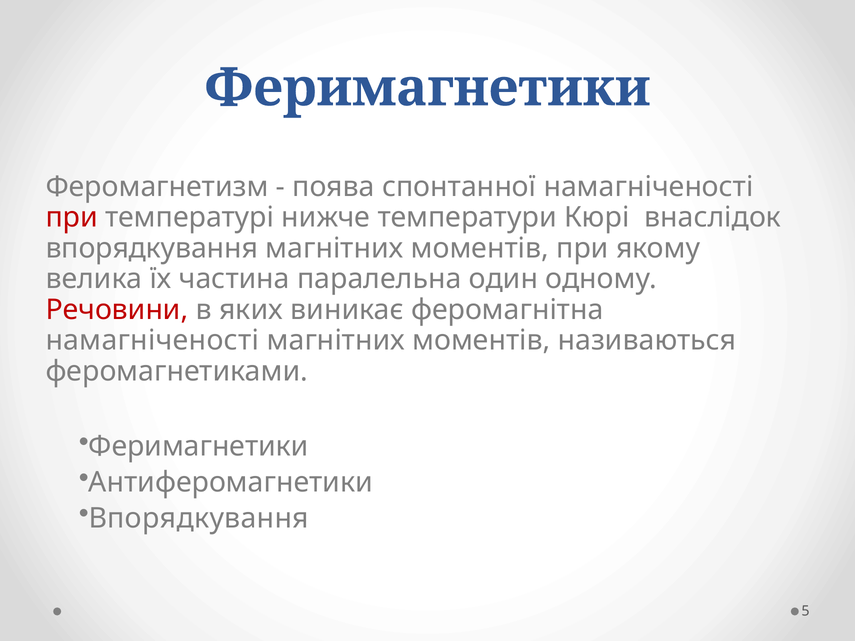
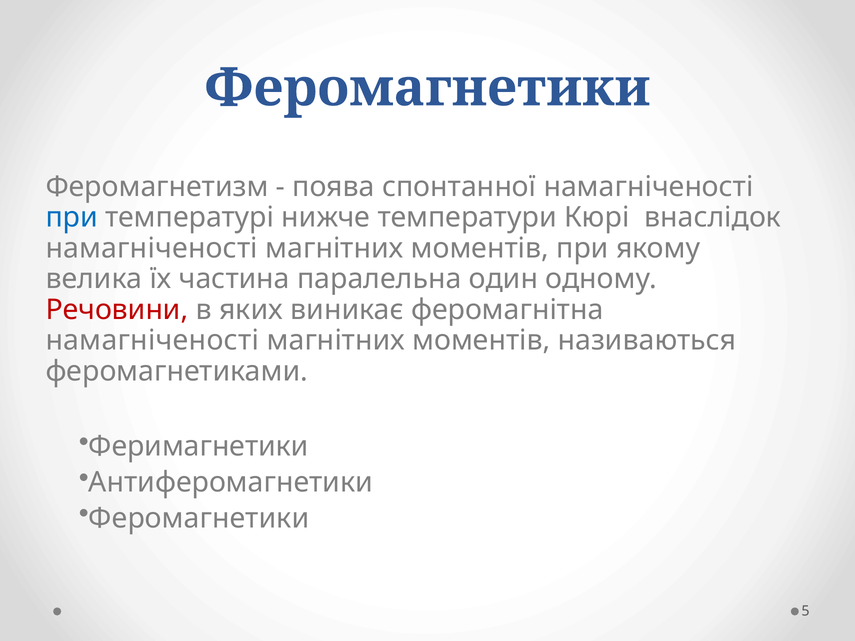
Феримагнетики: Феримагнетики -> Феромагнетики (427, 88)
при colour: red -> blue (72, 218)
впорядкування: впорядкування -> намагніченості (152, 248)
Впорядкування: Впорядкування -> Феромагнетики (199, 518)
